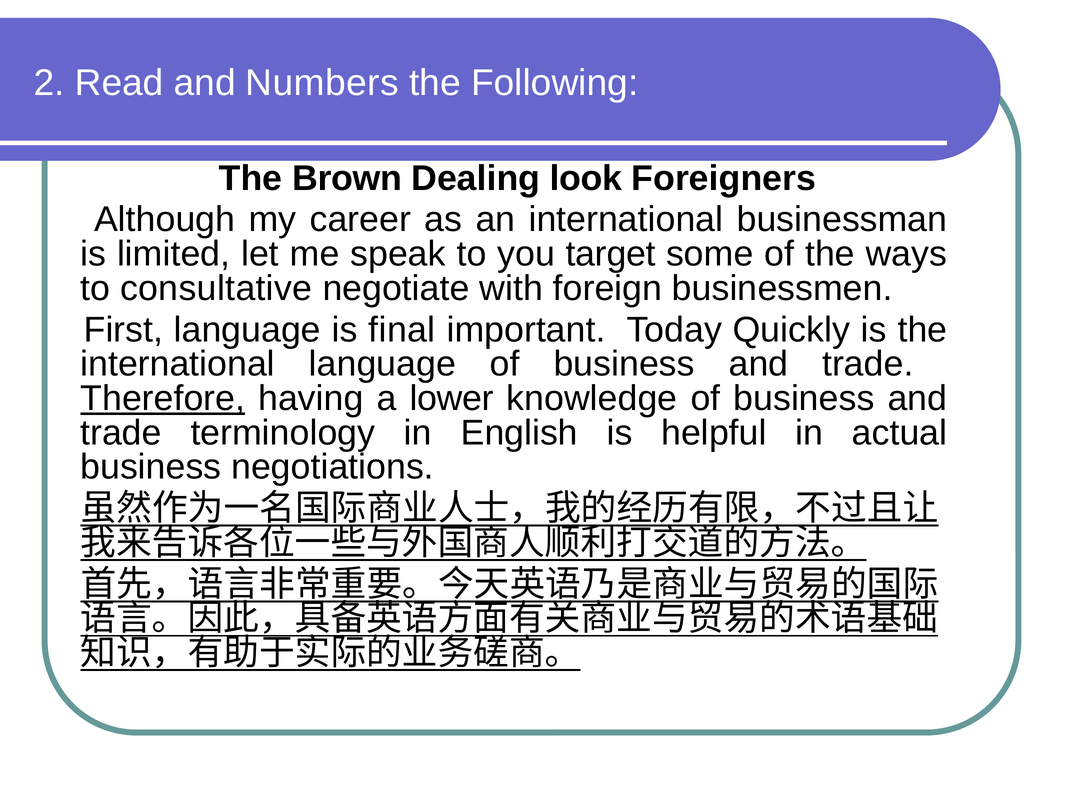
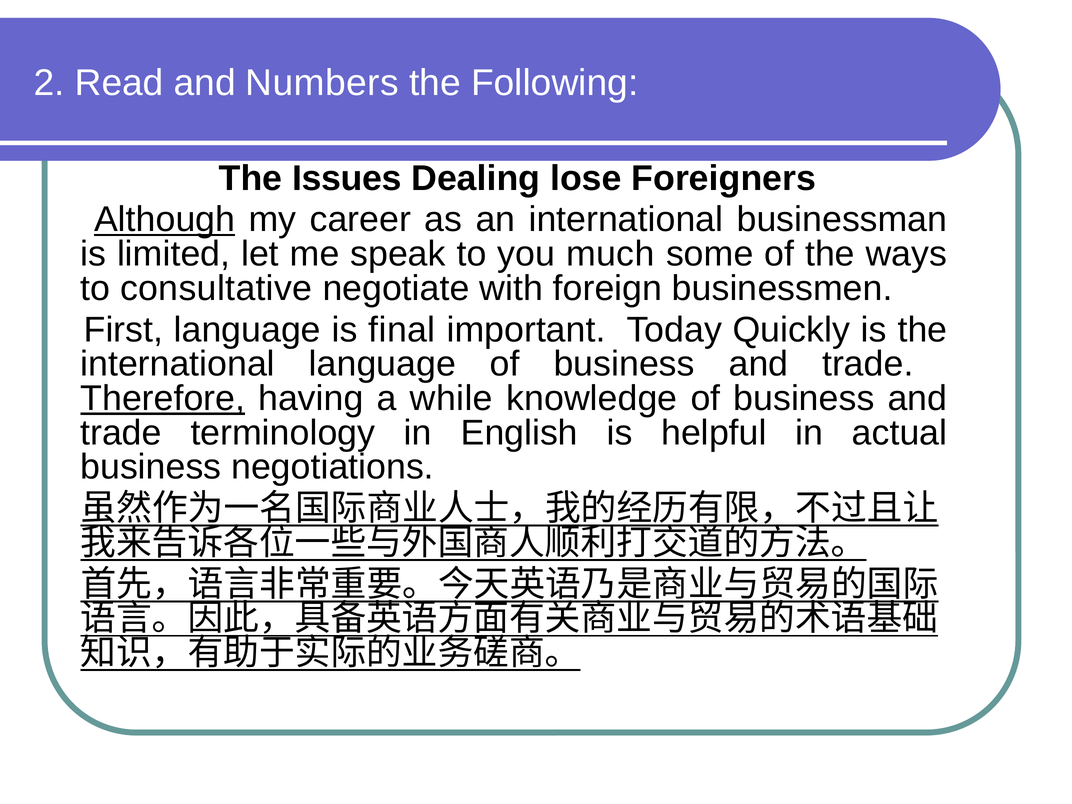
Brown: Brown -> Issues (347, 178)
look: look -> lose (586, 178)
Although underline: none -> present (165, 220)
target: target -> much (610, 254)
lower: lower -> while (451, 398)
